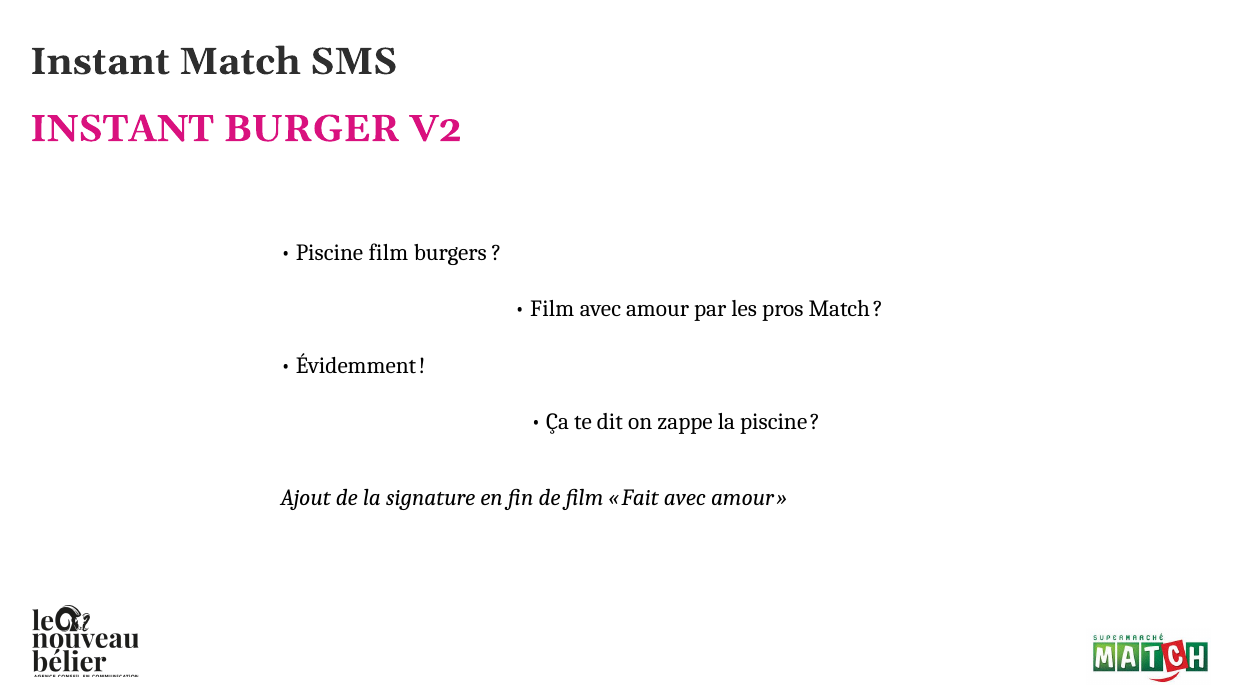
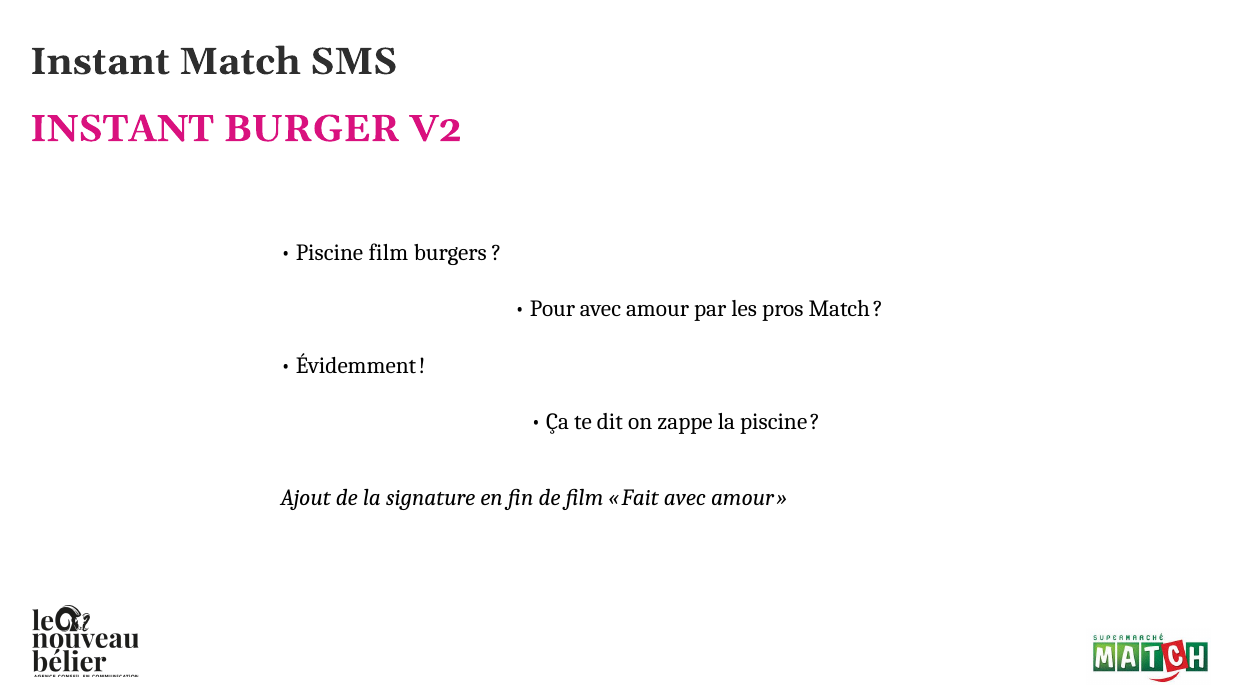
Film: Film -> Pour (552, 309)
